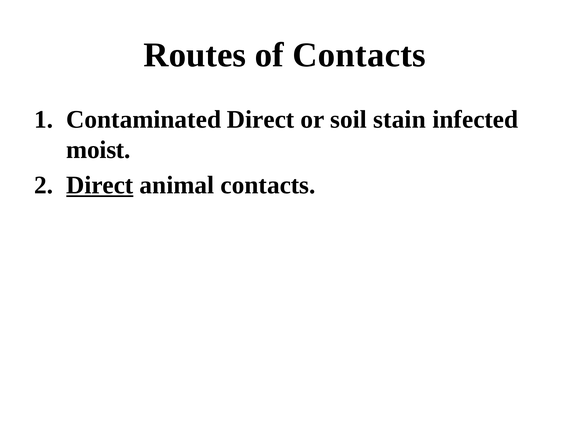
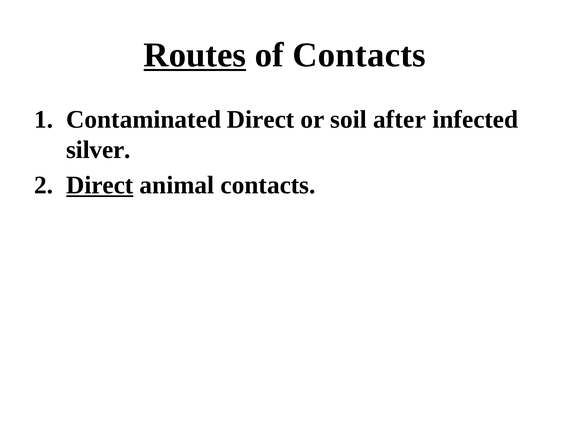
Routes underline: none -> present (195, 55)
stain: stain -> after (400, 120)
moist: moist -> silver (98, 150)
